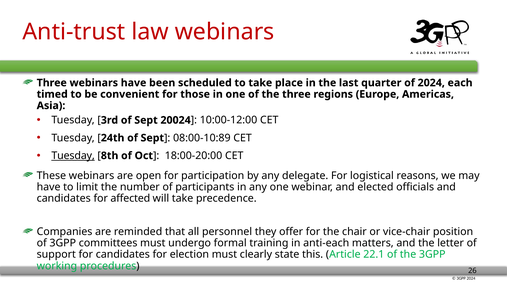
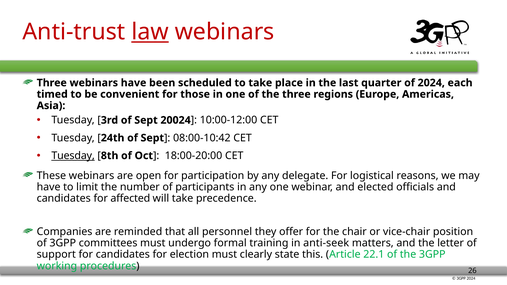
law underline: none -> present (150, 32)
08:00-10:89: 08:00-10:89 -> 08:00-10:42 (202, 138)
anti-each: anti-each -> anti-seek (326, 243)
